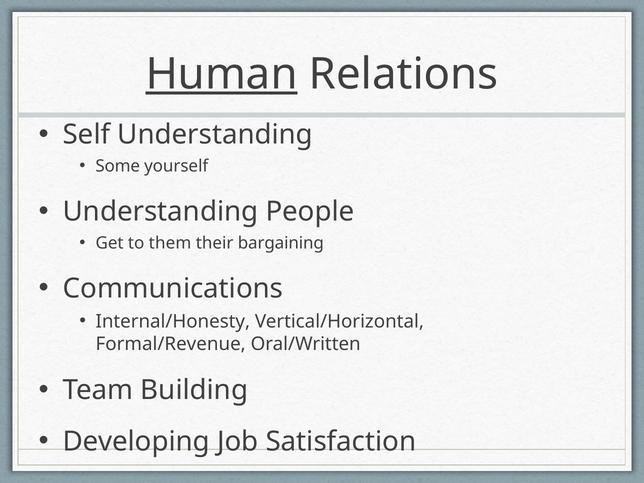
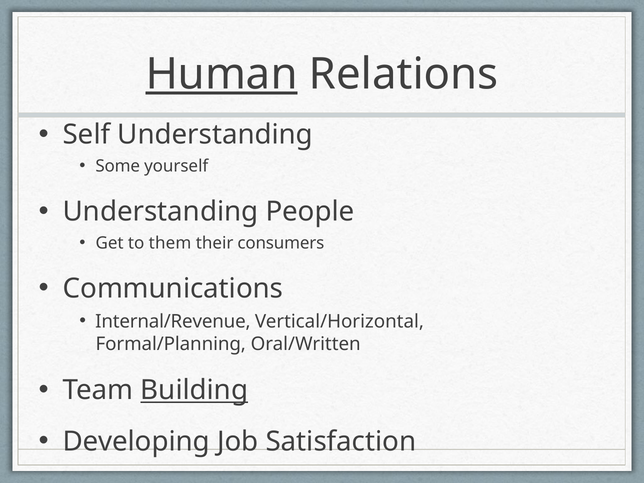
bargaining: bargaining -> consumers (281, 243)
Internal/Honesty: Internal/Honesty -> Internal/Revenue (173, 321)
Formal/Revenue: Formal/Revenue -> Formal/Planning (171, 344)
Building underline: none -> present (194, 390)
